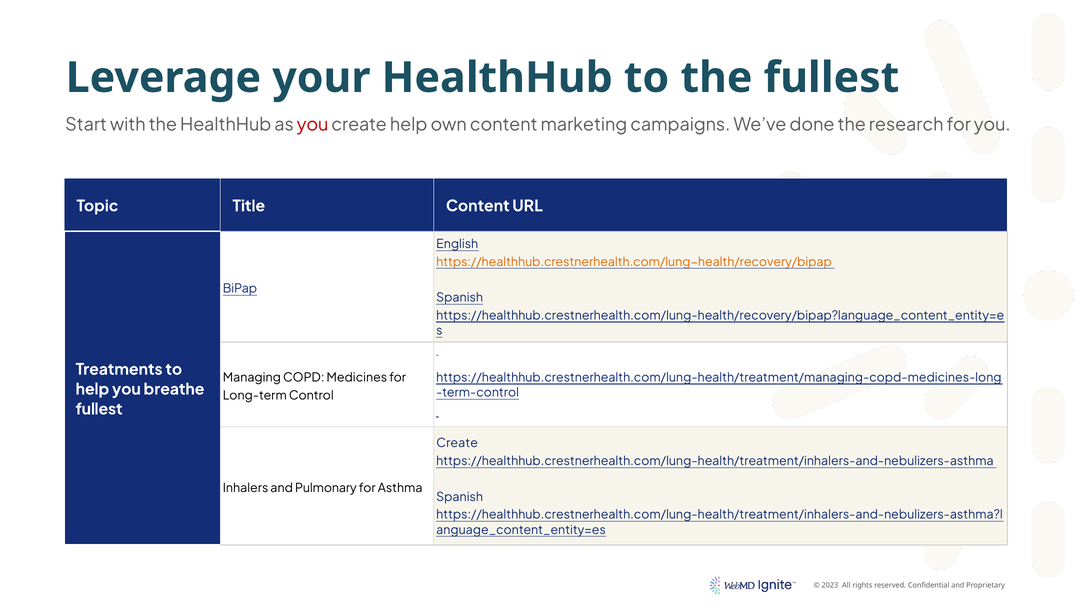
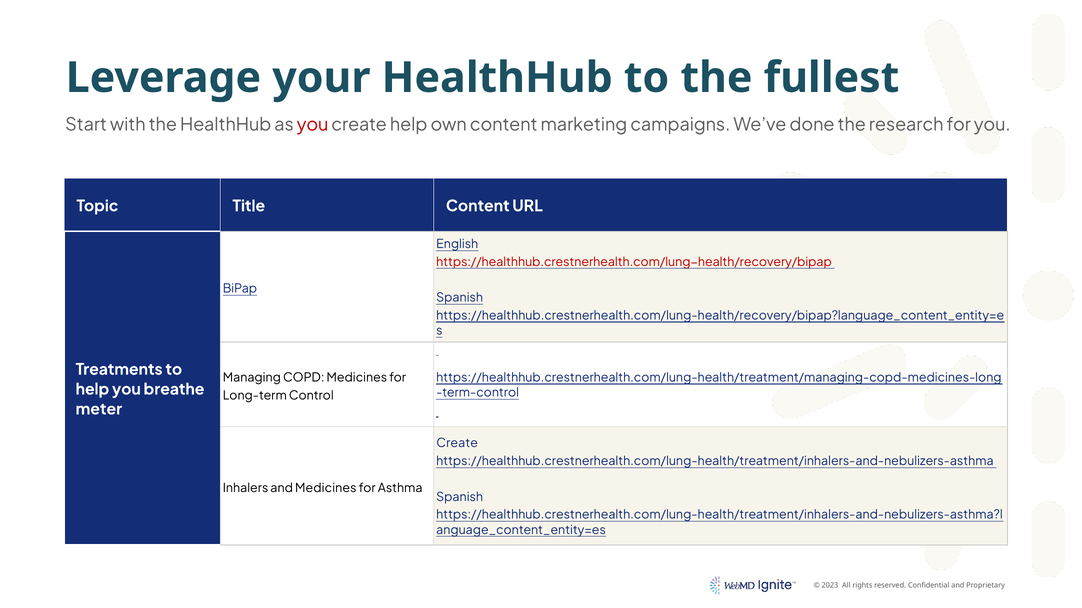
https://healthhub.crestnerhealth.com/lung-health/recovery/bipap colour: orange -> red (634, 262)
fullest: fullest -> meter (99, 410)
and Pulmonary: Pulmonary -> Medicines (326, 488)
